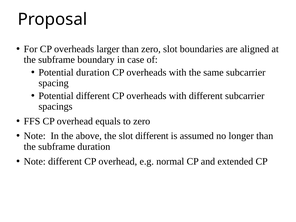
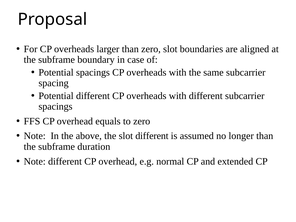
Potential duration: duration -> spacings (93, 72)
